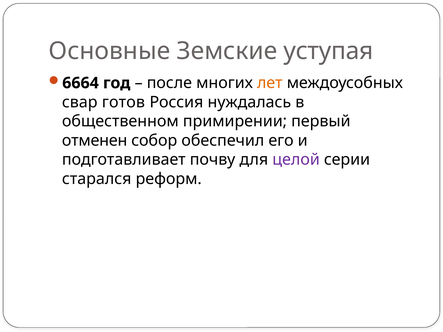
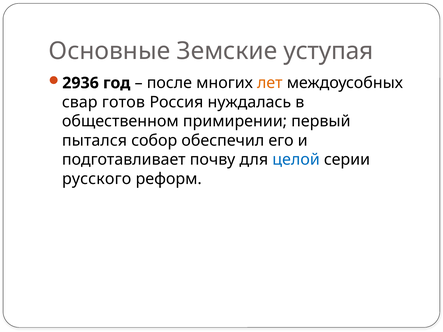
6664: 6664 -> 2936 (81, 83)
отменен: отменен -> пытался (95, 141)
целой colour: purple -> blue (296, 160)
старался: старался -> русского (97, 179)
